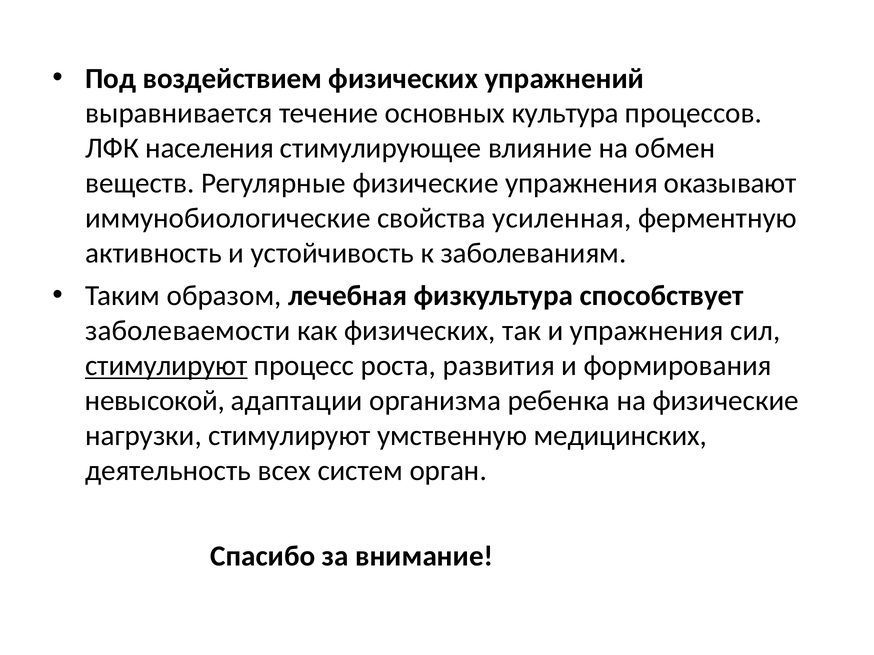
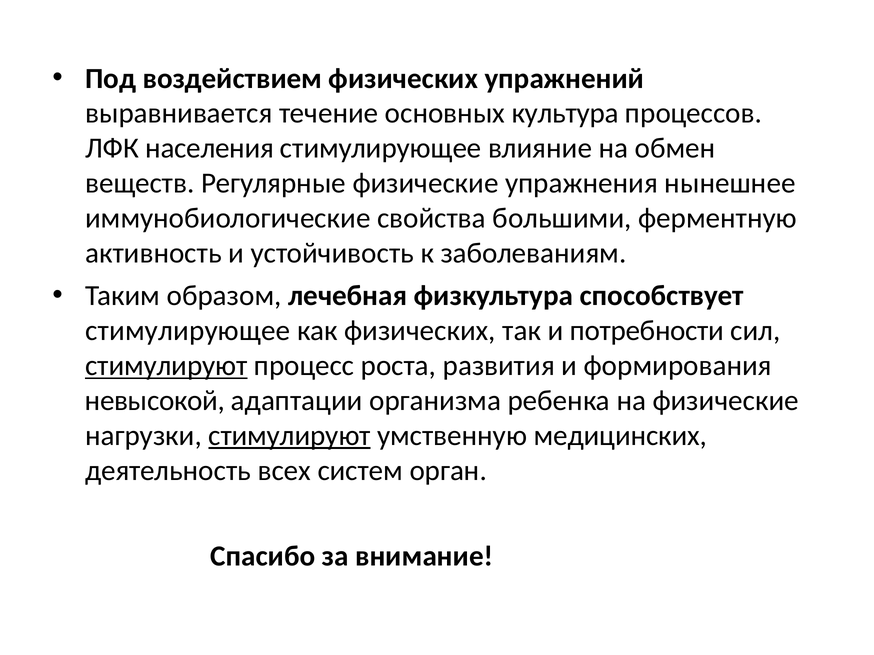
оказывают: оказывают -> нынешнее (730, 183)
усиленная: усиленная -> большими (562, 218)
заболеваемости: заболеваемости -> стимулирующее (188, 331)
и упражнения: упражнения -> потребности (647, 331)
стимулируют underline: none -> present (290, 436)
